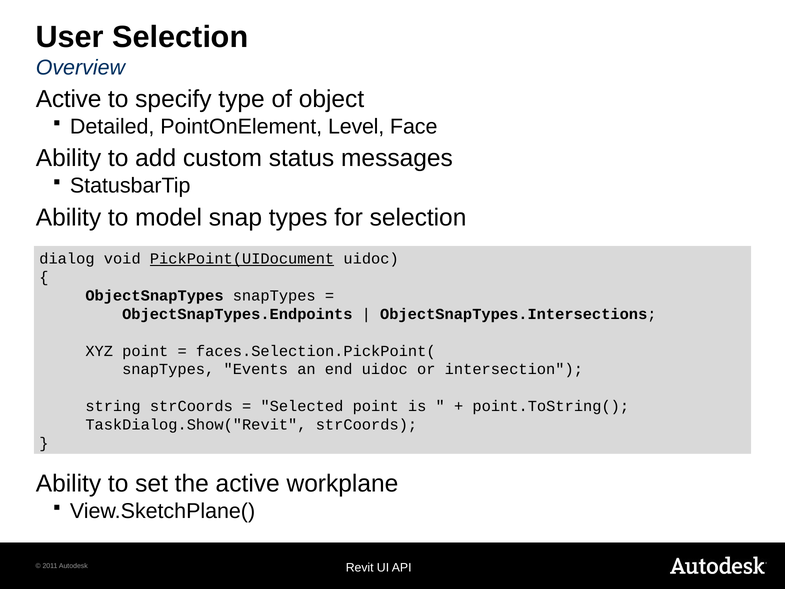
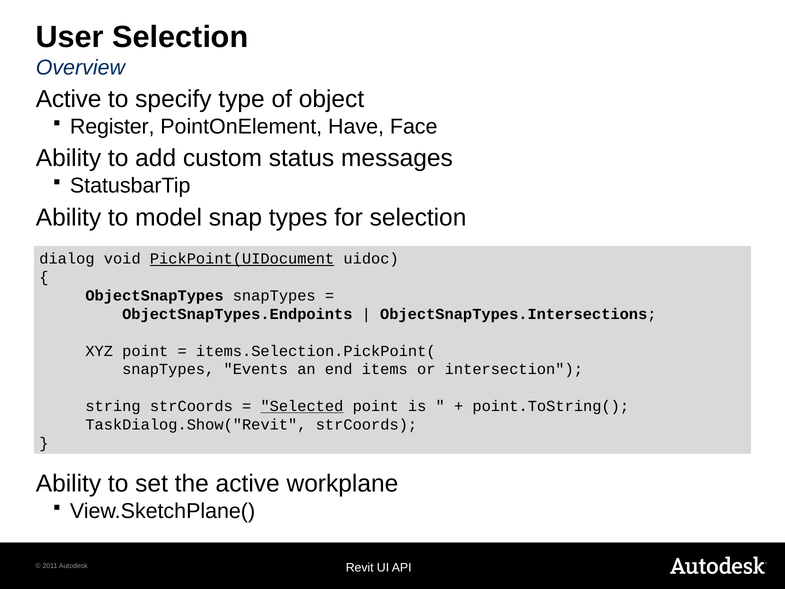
Detailed: Detailed -> Register (112, 127)
Level: Level -> Have (356, 127)
faces.Selection.PickPoint(: faces.Selection.PickPoint( -> items.Selection.PickPoint( (316, 351)
end uidoc: uidoc -> items (385, 369)
Selected underline: none -> present (302, 406)
